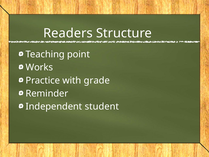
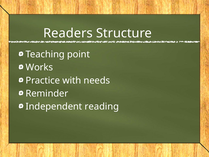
grade: grade -> needs (97, 80)
student: student -> reading (102, 106)
